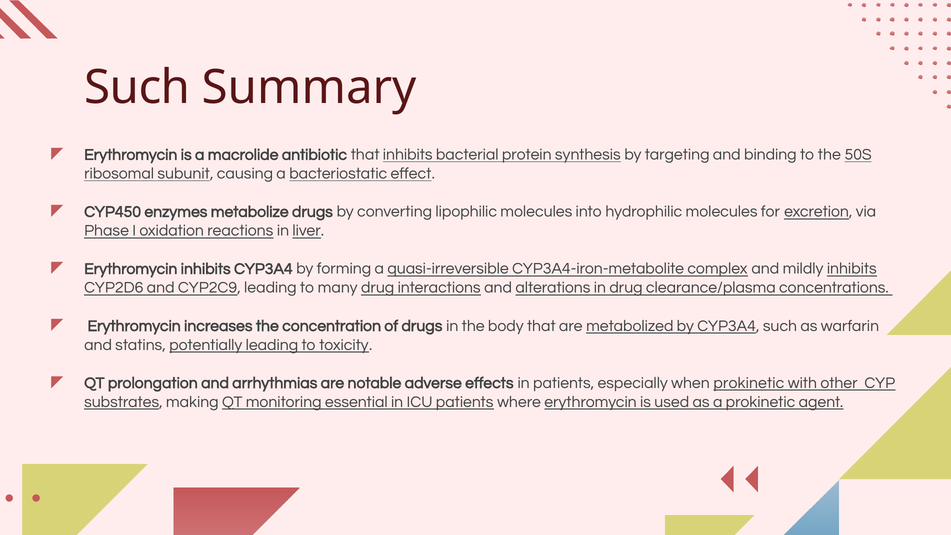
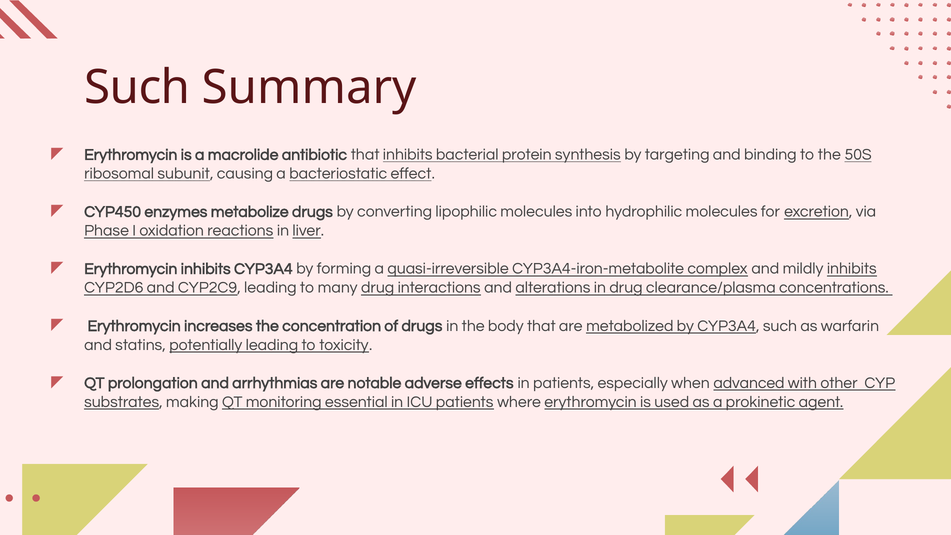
when prokinetic: prokinetic -> advanced (749, 383)
